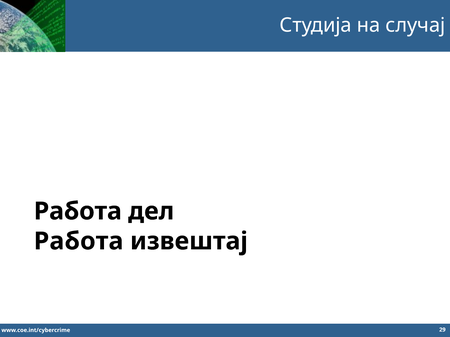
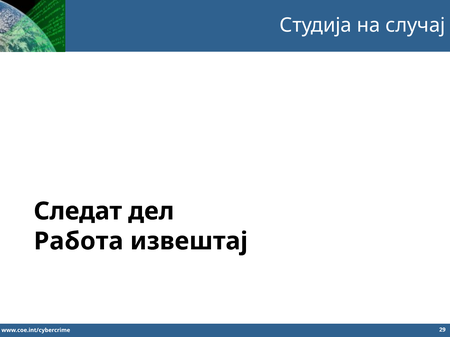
Работа: Работа -> Следат (78, 212)
